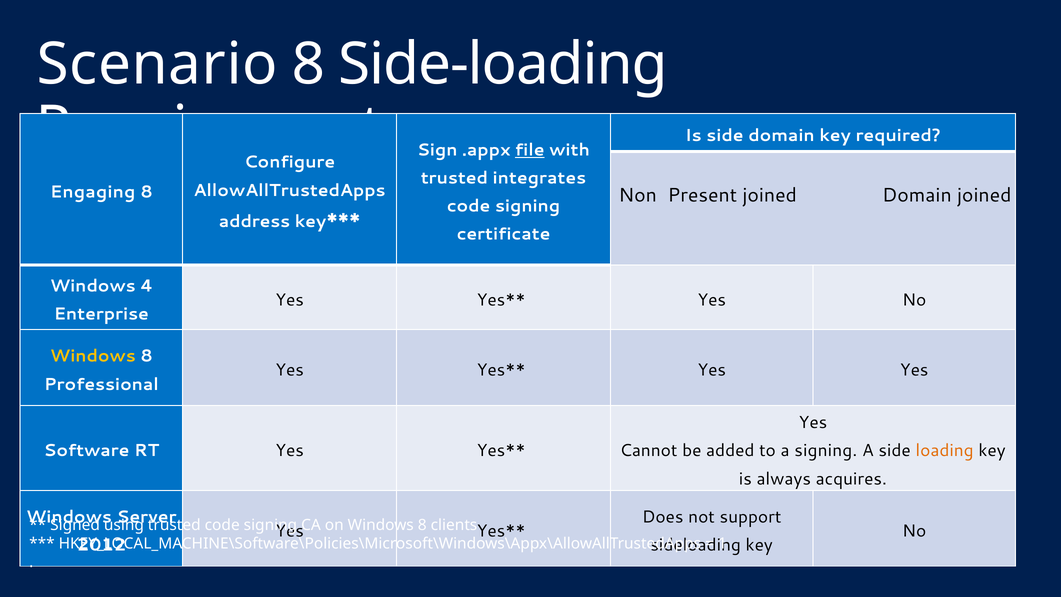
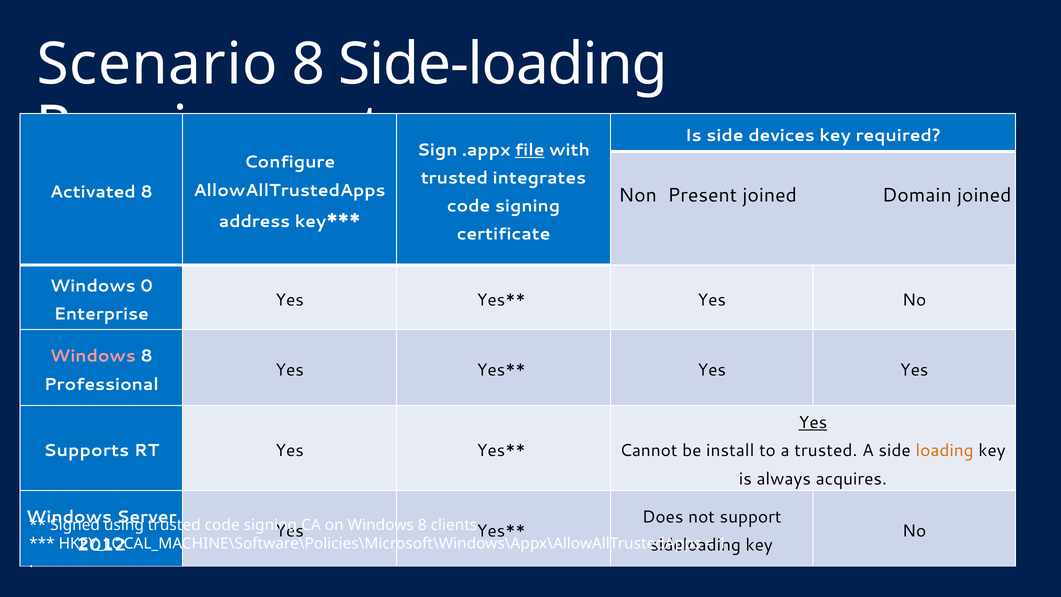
side domain: domain -> devices (782, 135)
Engaging: Engaging -> Activated (93, 192)
4: 4 -> 0 (147, 286)
Windows colour: yellow -> pink (93, 356)
Yes underline: none -> present (813, 422)
Software: Software -> Supports (86, 450)
added: added -> install (730, 450)
a signing: signing -> trusted (826, 450)
